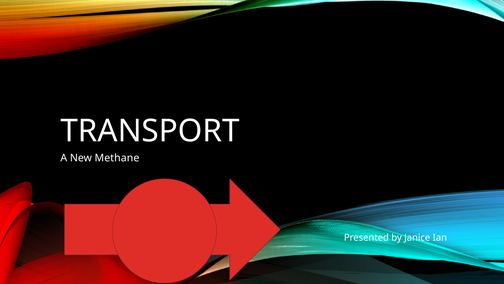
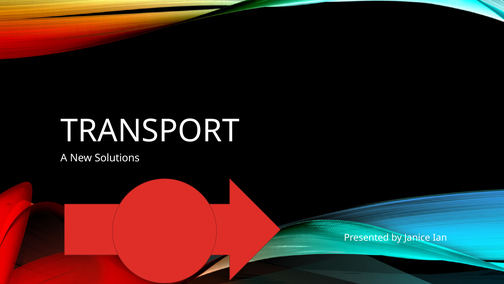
Methane: Methane -> Solutions (117, 158)
